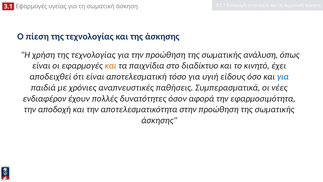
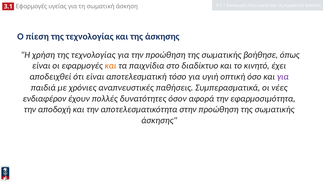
ανάλυση: ανάλυση -> βοήθησε (261, 55)
είδους: είδους -> οπτική (233, 77)
για colour: blue -> purple (283, 77)
